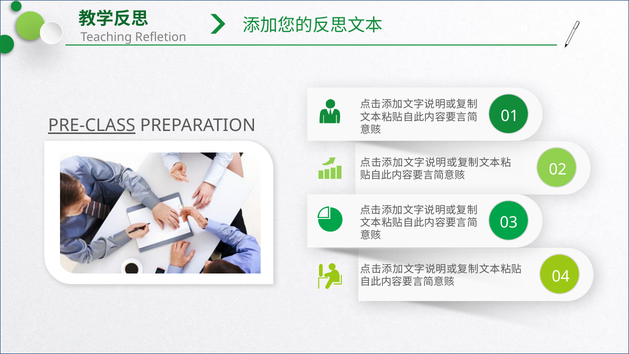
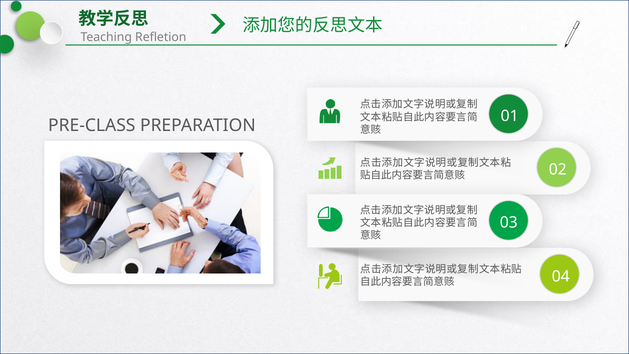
PRE-CLASS underline: present -> none (92, 126)
